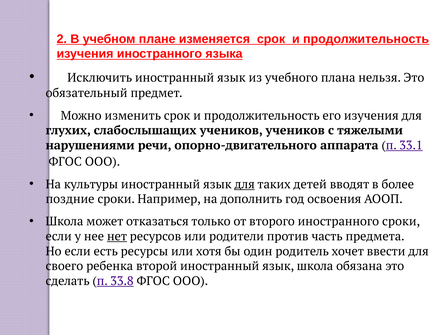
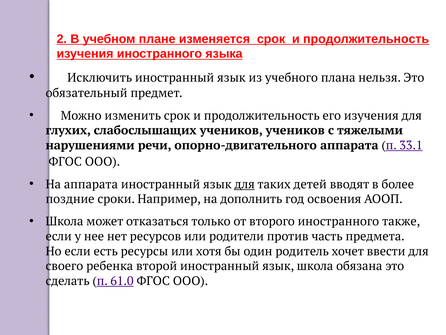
На культуры: культуры -> аппарата (91, 184)
иностранного сроки: сроки -> также (401, 221)
нет underline: present -> none (117, 236)
33.8: 33.8 -> 61.0 (122, 281)
